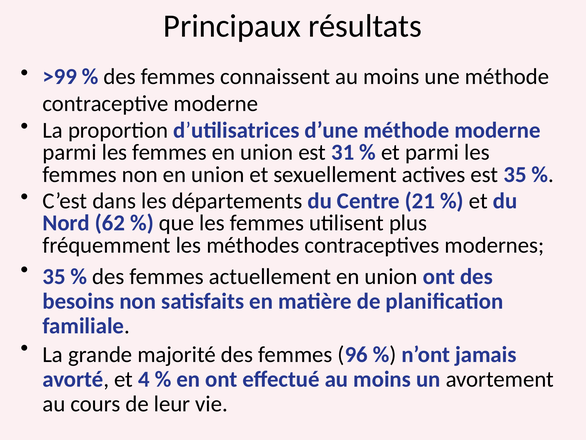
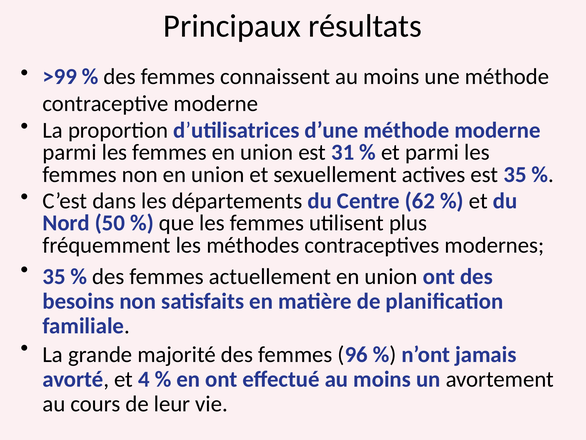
21: 21 -> 62 (420, 201)
62: 62 -> 50 (110, 223)
